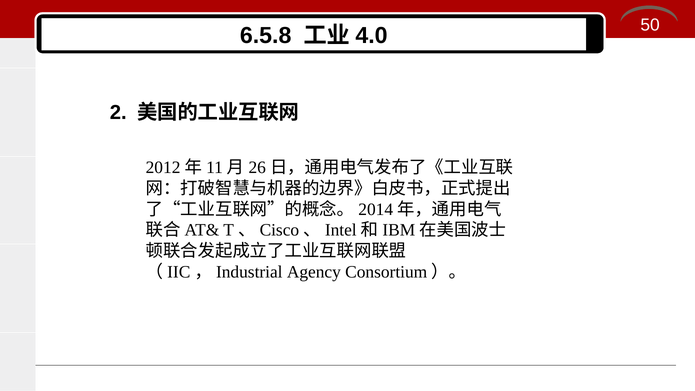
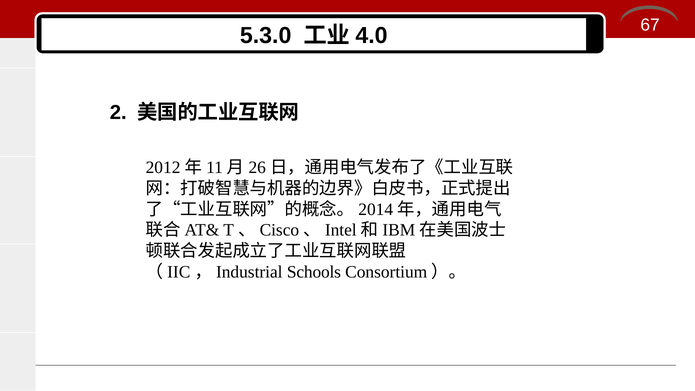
6.5.8: 6.5.8 -> 5.3.0 (266, 36)
50: 50 -> 67 (650, 25)
Agency: Agency -> Schools (314, 272)
